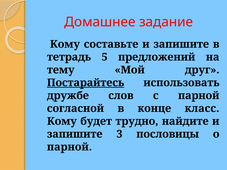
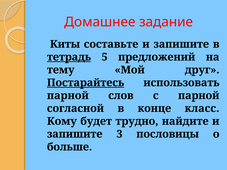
Кому: Кому -> Киты (65, 44)
тетрадь underline: none -> present (69, 57)
дружбе: дружбе -> парной (68, 96)
парной: парной -> больше (70, 147)
